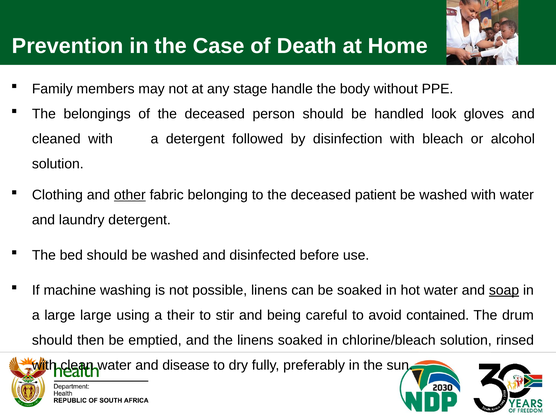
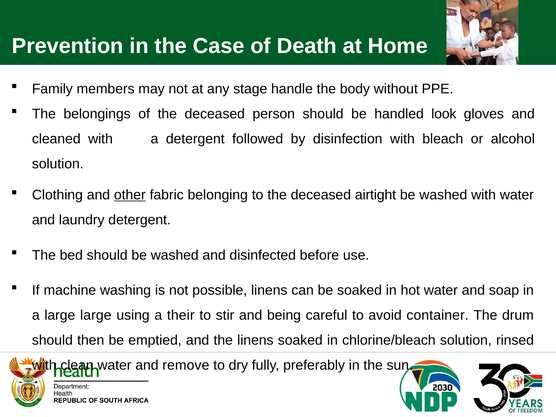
patient: patient -> airtight (376, 195)
soap underline: present -> none (504, 290)
contained: contained -> container (438, 315)
disease: disease -> remove (186, 365)
